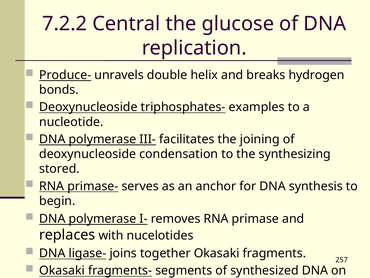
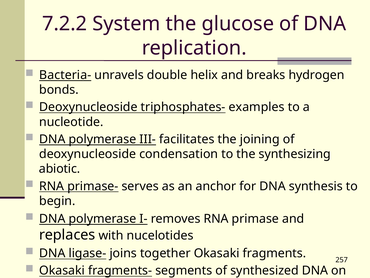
Central: Central -> System (126, 24)
Produce-: Produce- -> Bacteria- (65, 75)
stored: stored -> abiotic (60, 169)
